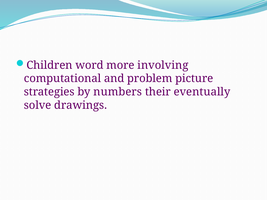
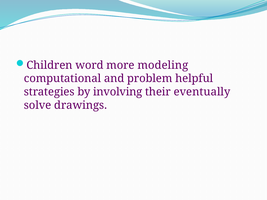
involving: involving -> modeling (163, 65)
picture: picture -> helpful (194, 79)
numbers: numbers -> involving (118, 92)
